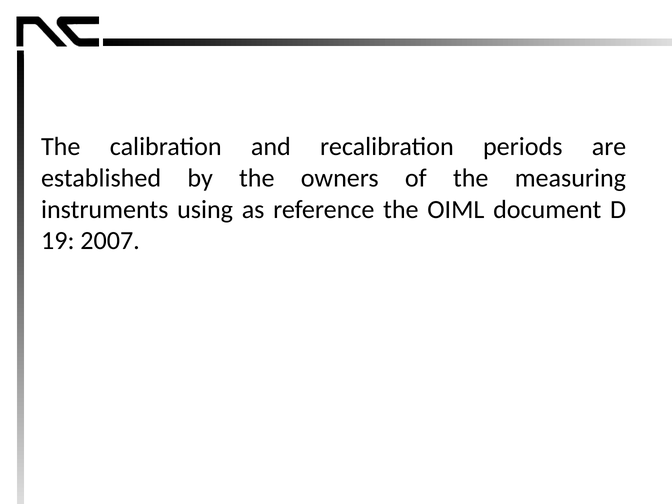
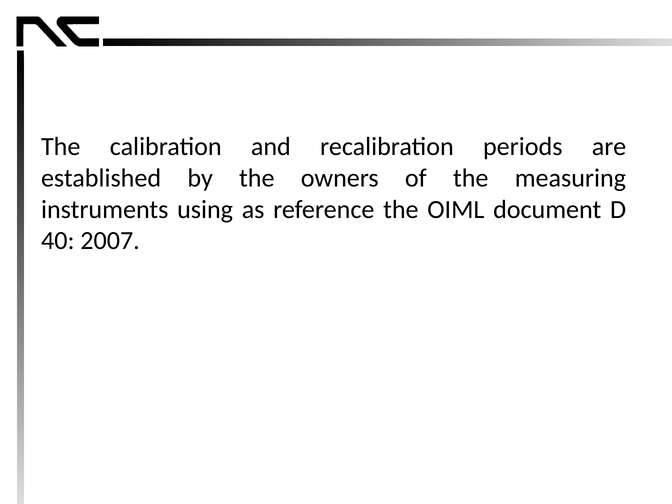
19: 19 -> 40 (58, 241)
